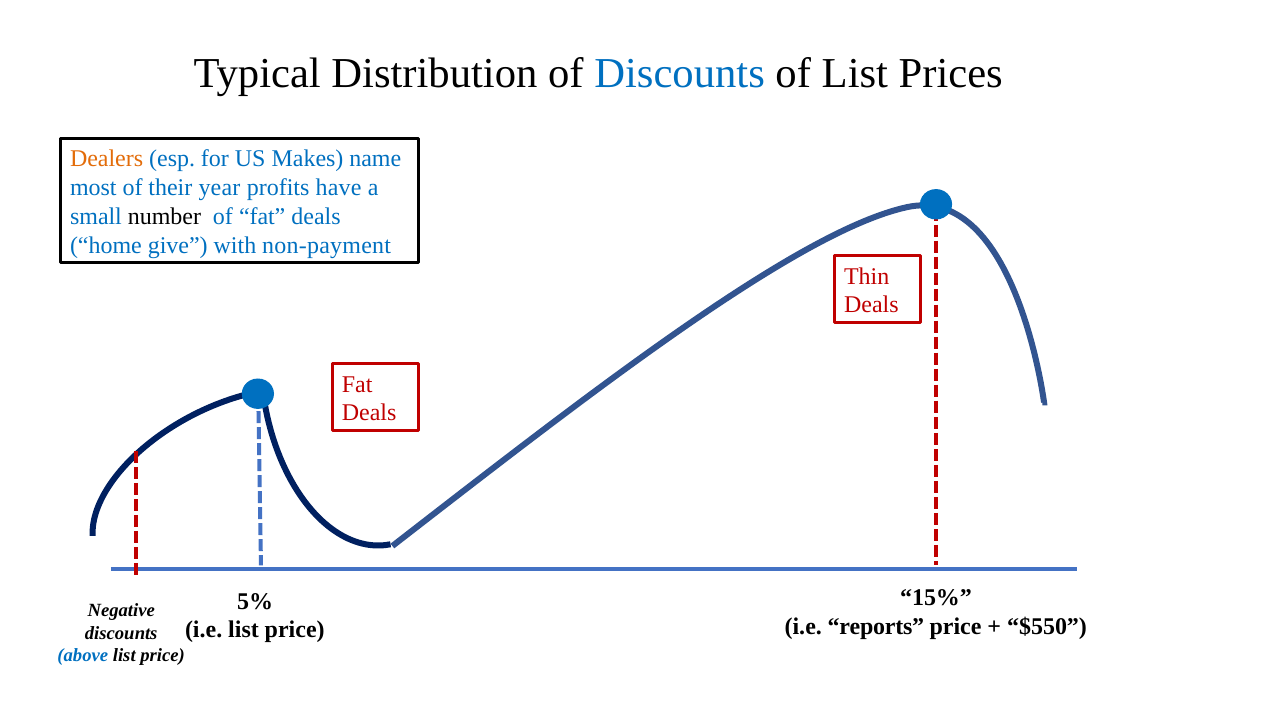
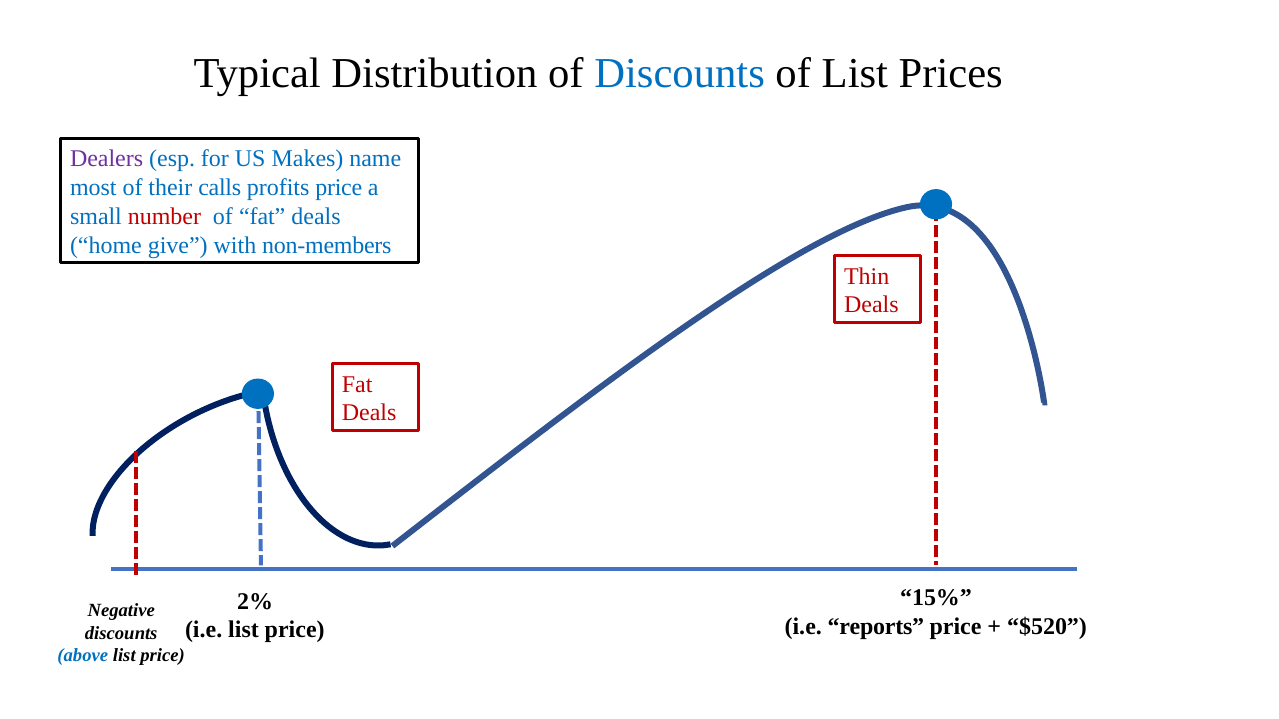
Dealers colour: orange -> purple (107, 159)
year: year -> calls (220, 188)
profits have: have -> price (339, 188)
number colour: black -> red (164, 217)
non-payment: non-payment -> non-members (327, 245)
5%: 5% -> 2% (255, 602)
$550: $550 -> $520 (1047, 627)
